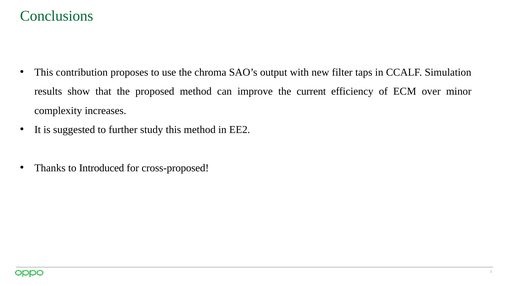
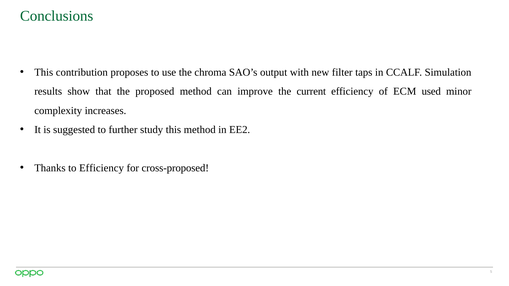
over: over -> used (431, 92)
to Introduced: Introduced -> Efficiency (102, 168)
